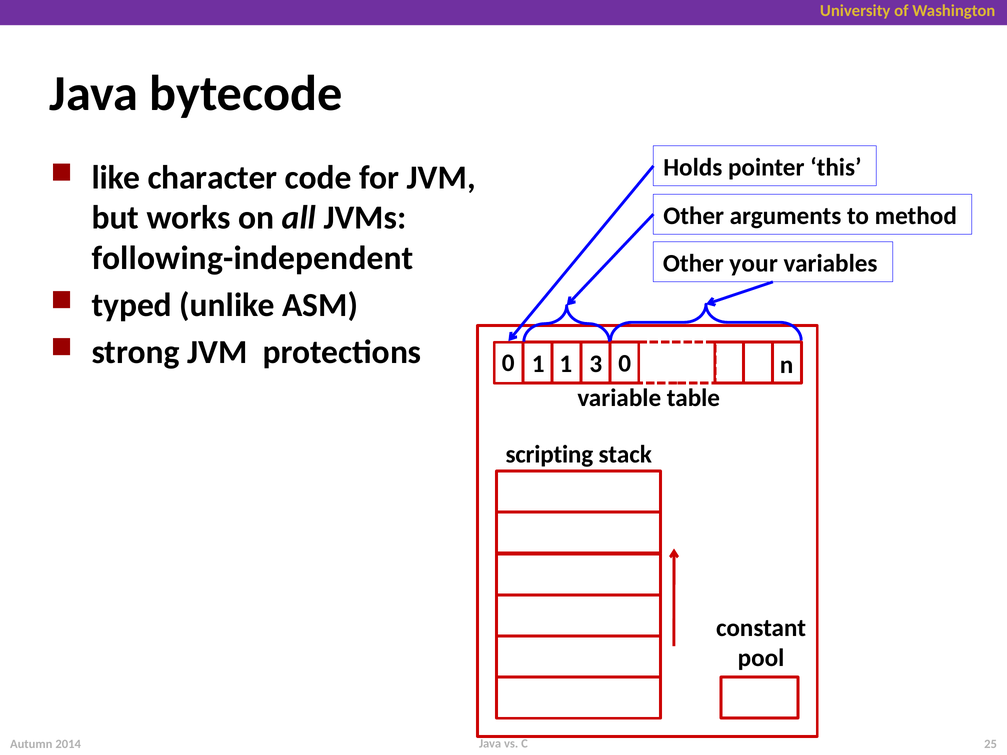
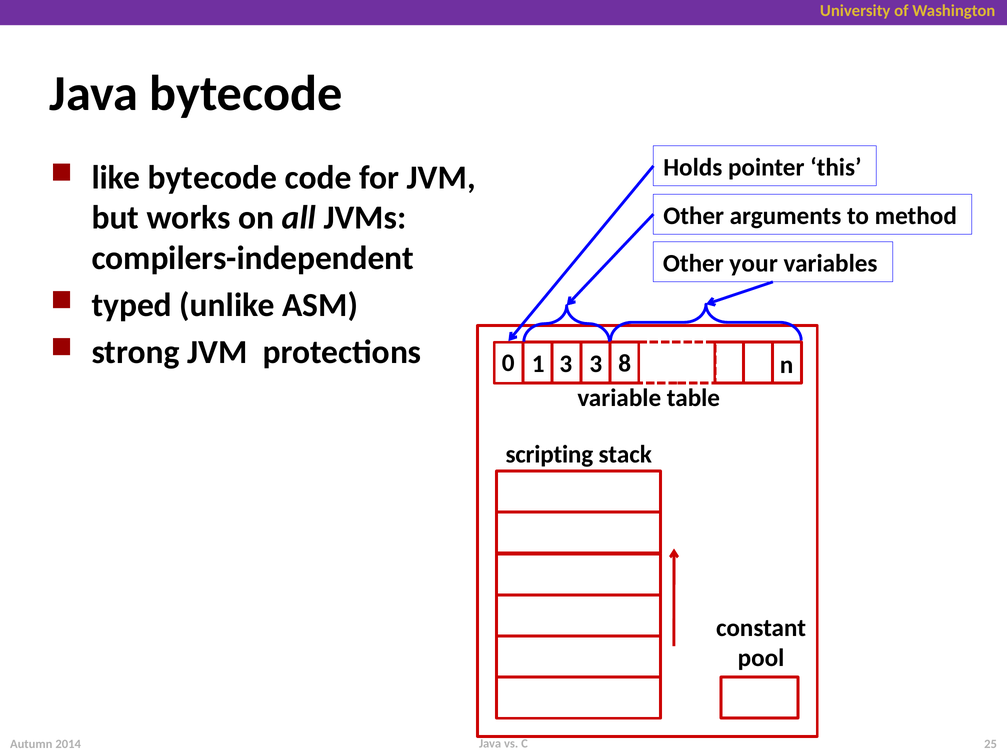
like character: character -> bytecode (212, 178)
following-independent: following-independent -> compilers-independent (253, 258)
1 1: 1 -> 3 (566, 364)
3 0: 0 -> 8 (625, 364)
